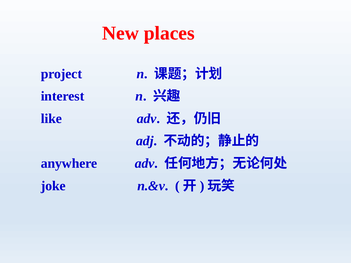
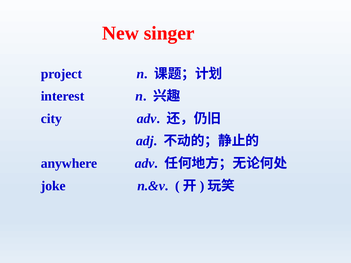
places: places -> singer (169, 33)
like: like -> city (51, 119)
